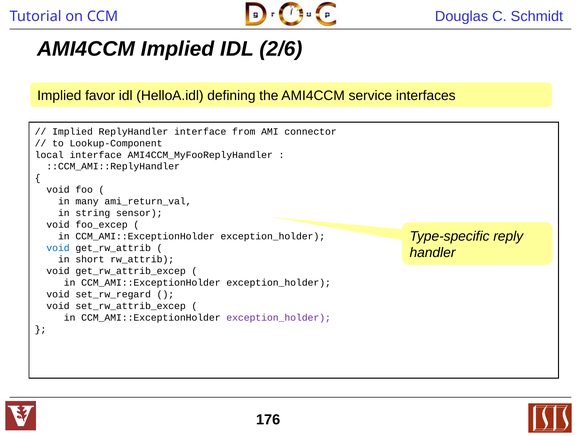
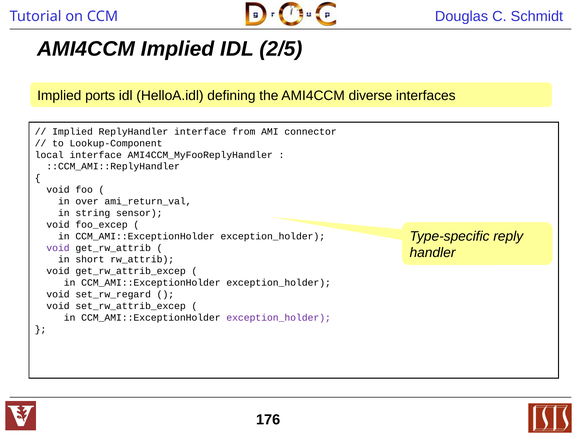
2/6: 2/6 -> 2/5 (281, 49)
favor: favor -> ports (100, 96)
service: service -> diverse (370, 96)
many: many -> over (87, 201)
void colour: blue -> purple (58, 248)
